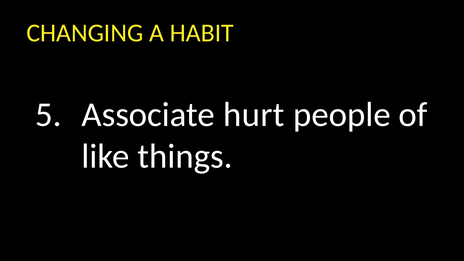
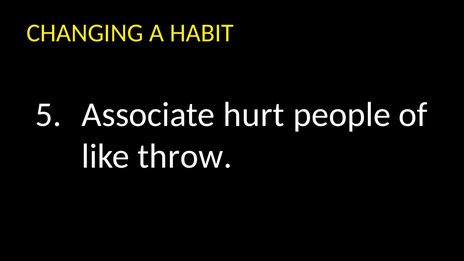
things: things -> throw (185, 156)
